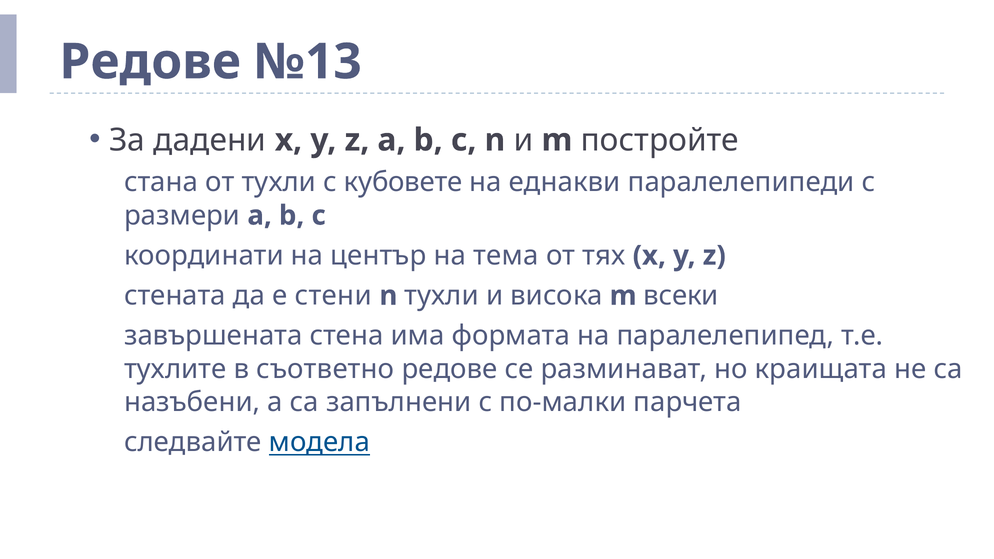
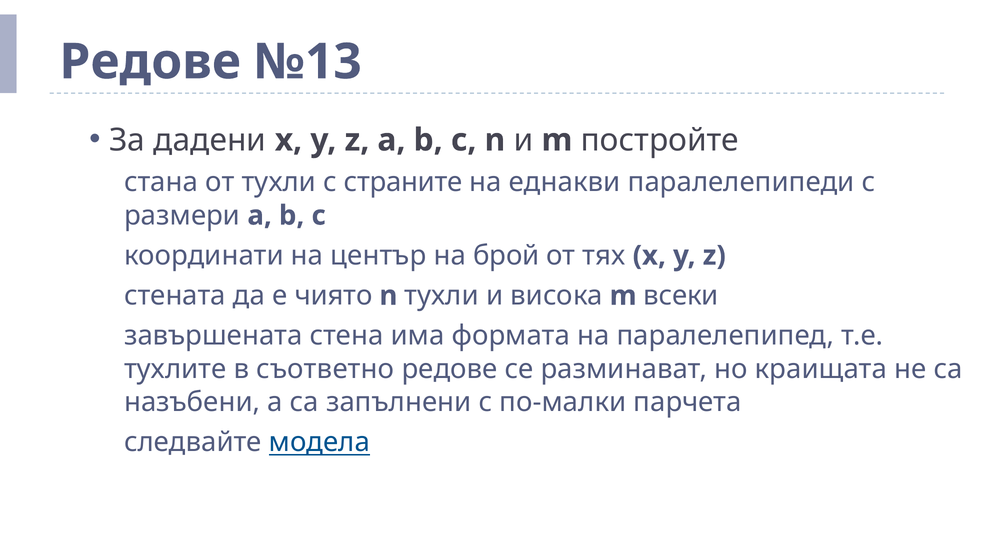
кубовете: кубовете -> страните (403, 182)
тема: тема -> брой (506, 256)
стени: стени -> чиято (334, 296)
